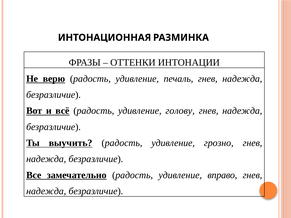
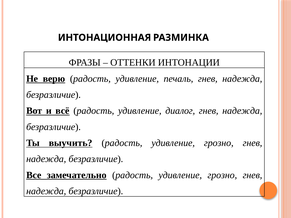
голову: голову -> диалог (180, 111)
замечательно радость удивление вправо: вправо -> грозно (222, 175)
